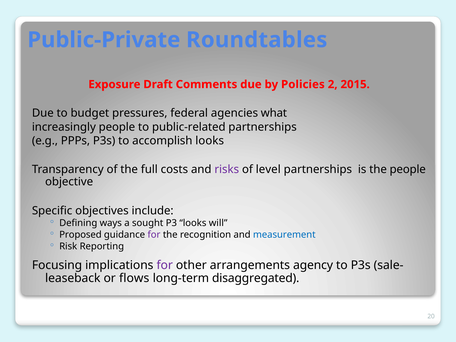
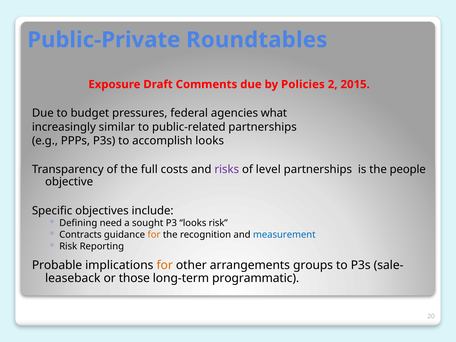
increasingly people: people -> similar (117, 127)
ways: ways -> need (111, 223)
looks will: will -> risk (218, 223)
Proposed: Proposed -> Contracts (80, 235)
for colour: purple -> orange (154, 235)
Focusing: Focusing -> Probable (57, 265)
for colour: purple -> orange (165, 265)
agency: agency -> groups (313, 265)
flows: flows -> those (134, 278)
disaggregated: disaggregated -> programmatic (256, 278)
